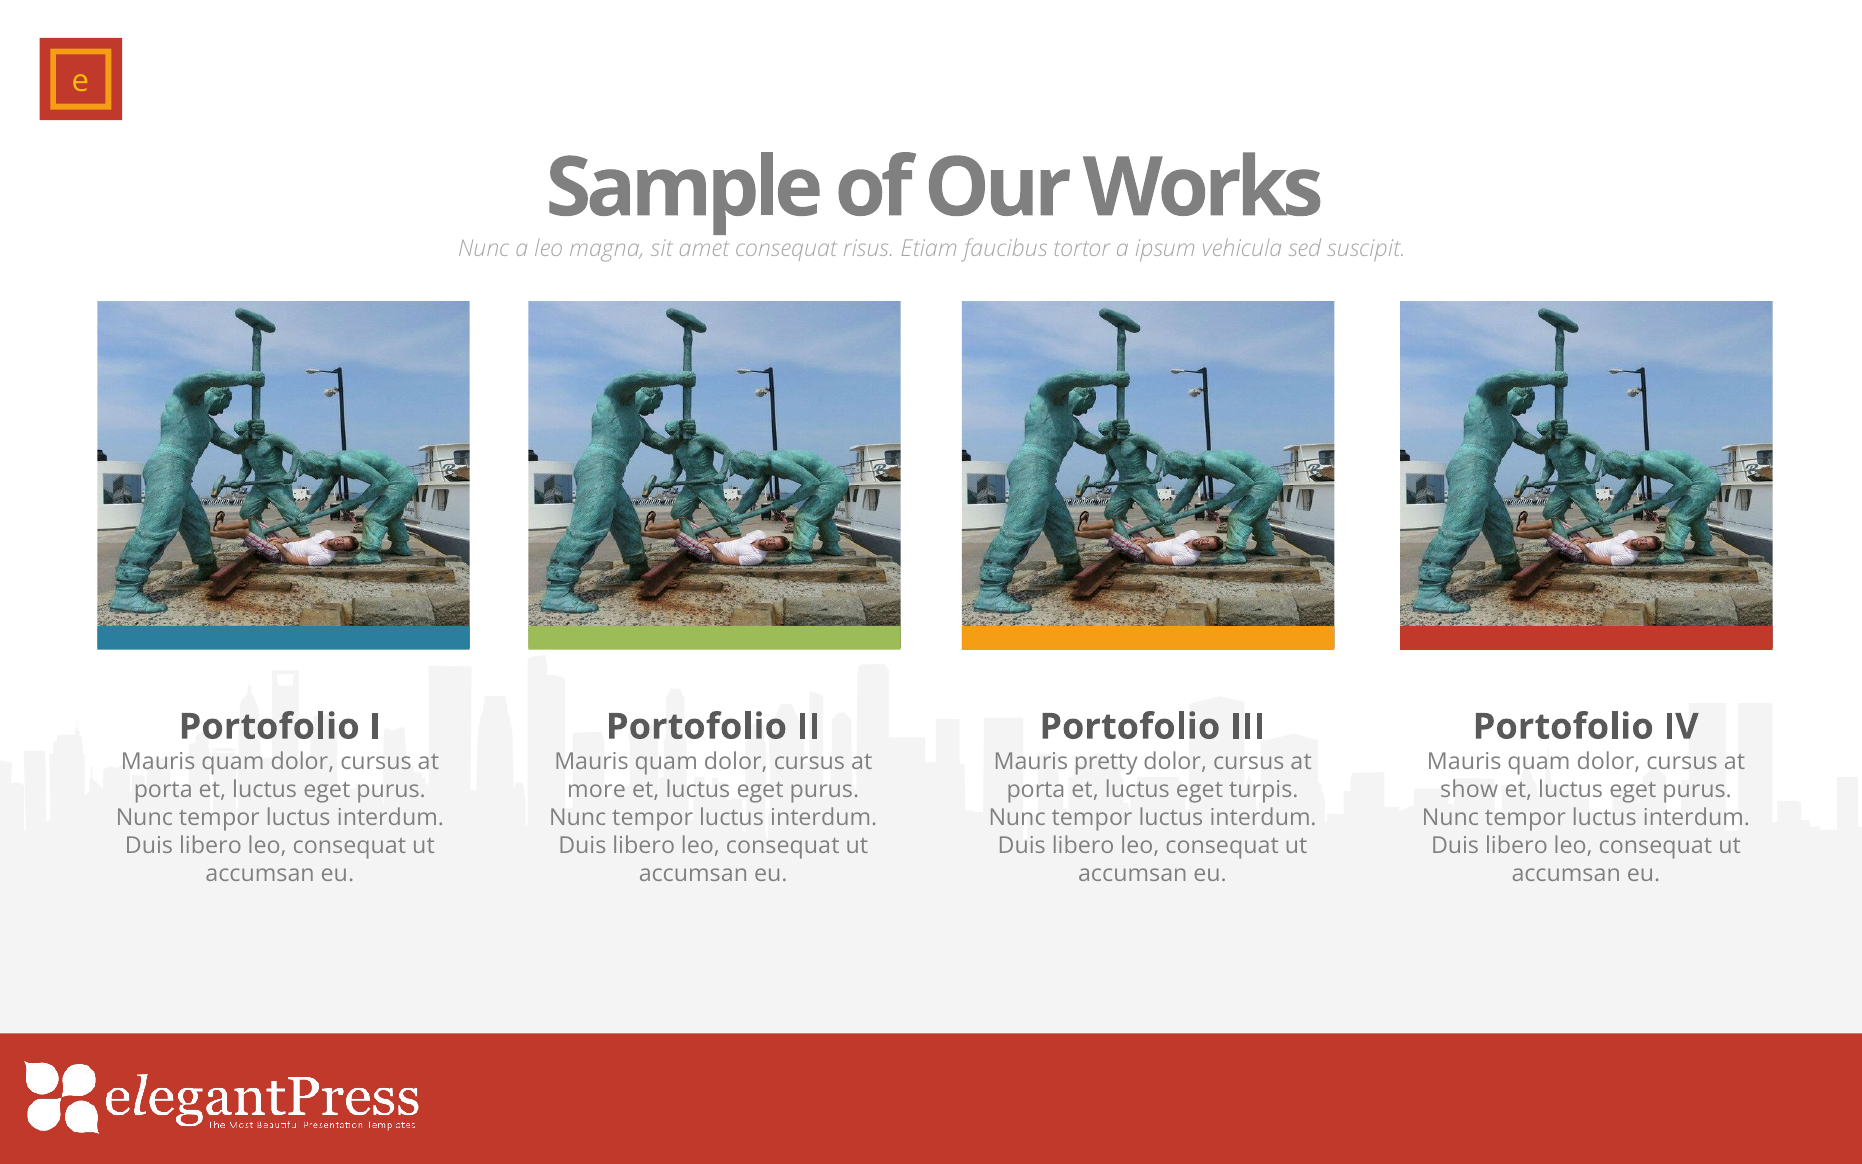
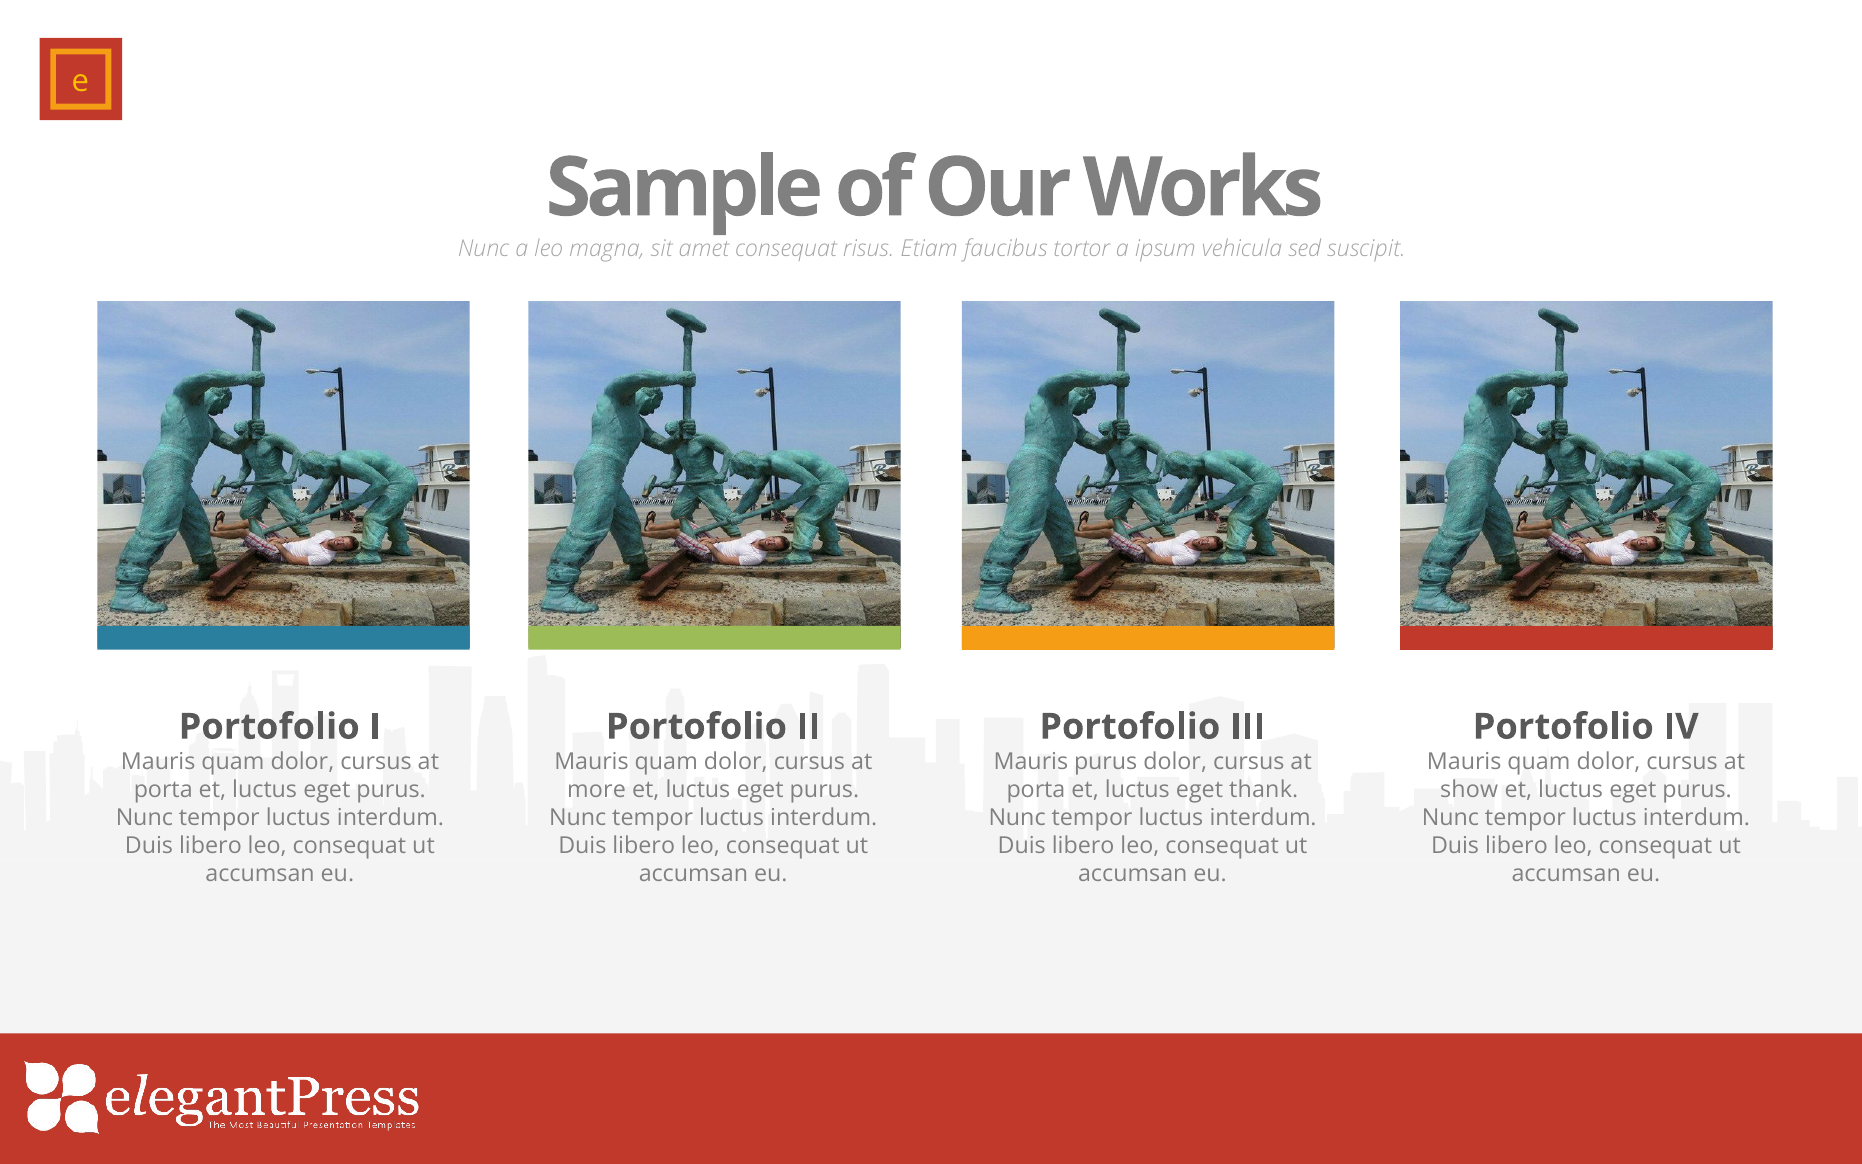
Mauris pretty: pretty -> purus (1106, 761)
turpis: turpis -> thank (1264, 789)
